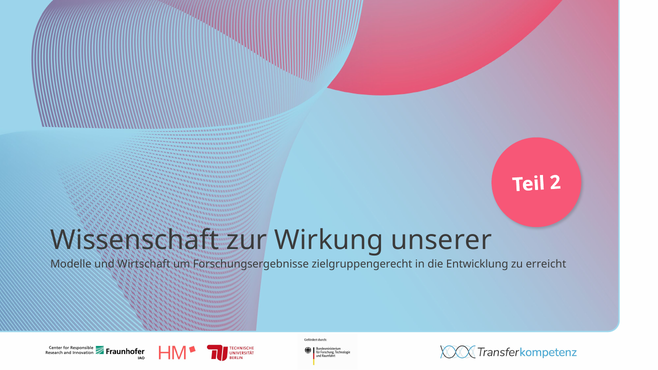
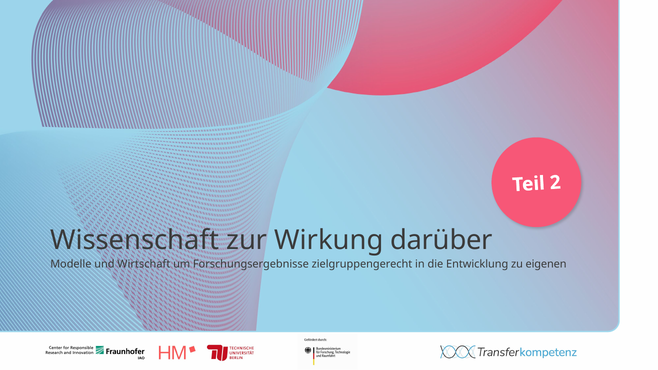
unserer: unserer -> darüber (441, 240)
erreicht: erreicht -> eigenen (546, 264)
